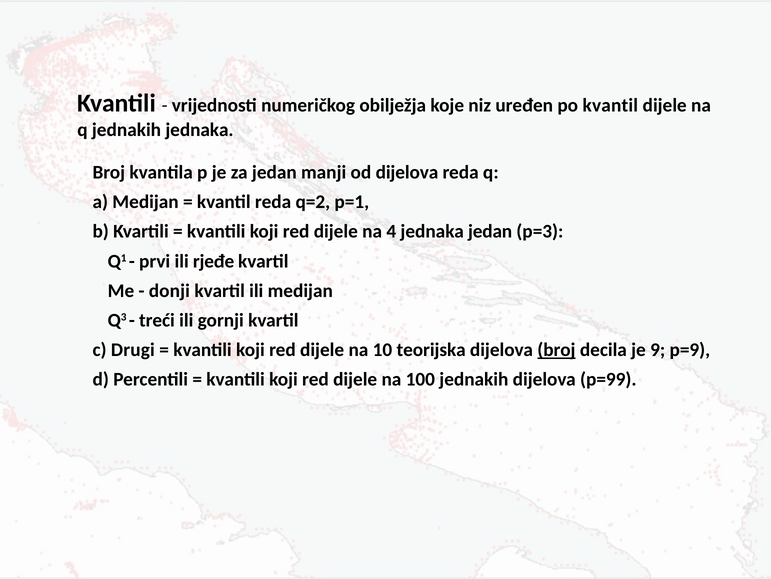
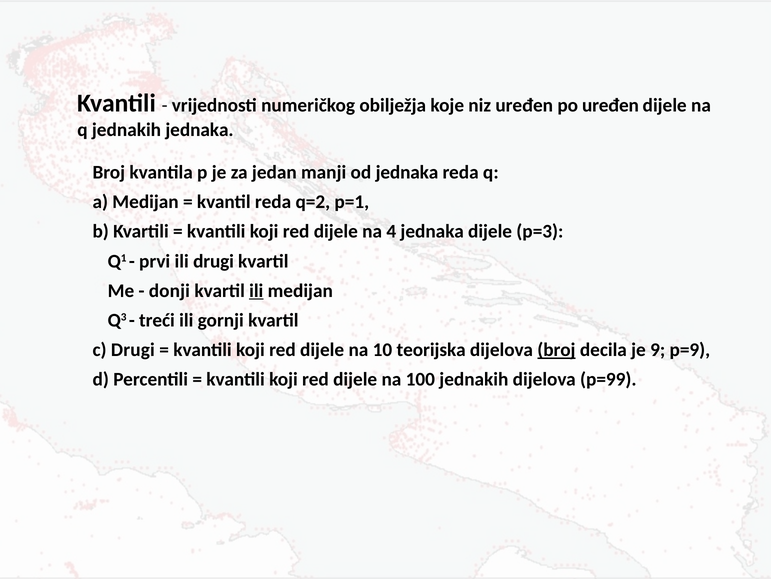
po kvantil: kvantil -> uređen (611, 105)
od dijelova: dijelova -> jednaka (407, 172)
jednaka jedan: jedan -> dijele (490, 231)
ili rjeđe: rjeđe -> drugi (214, 261)
ili underline: none -> present (256, 290)
